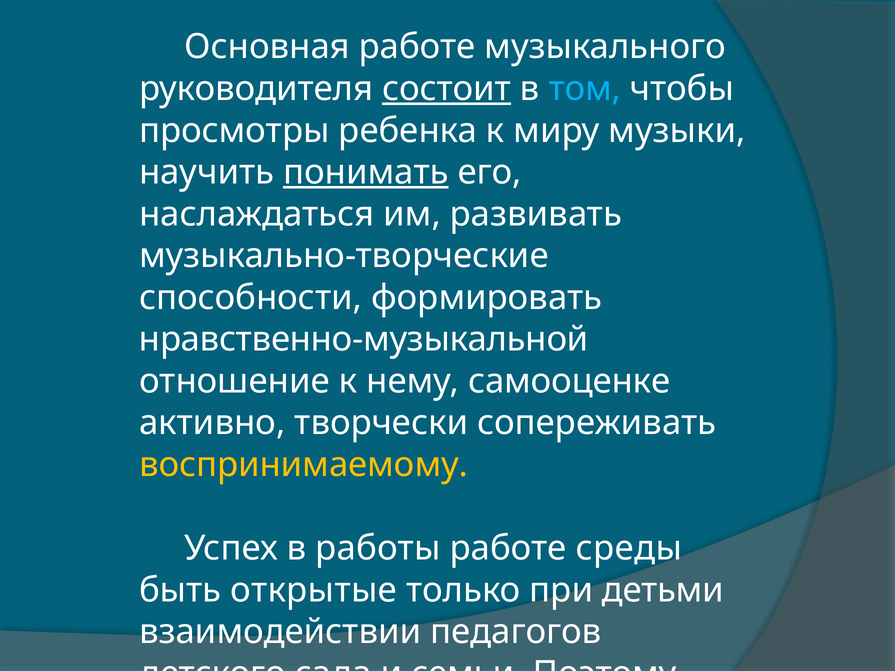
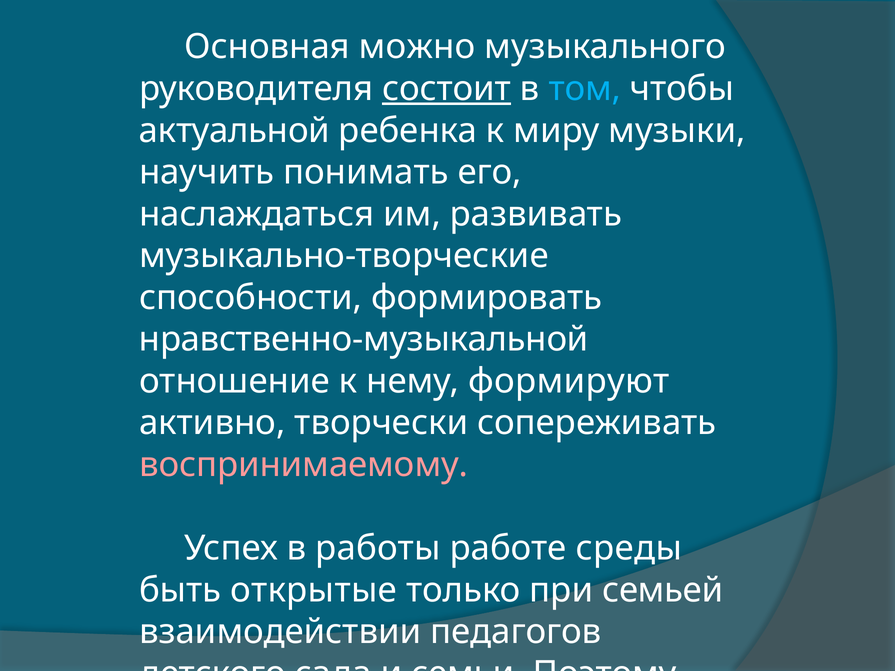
Основная работе: работе -> можно (417, 47)
просмотры: просмотры -> актуальной (234, 131)
понимать underline: present -> none (366, 172)
самооценке: самооценке -> формируют (569, 381)
воспринимаемому colour: yellow -> pink (304, 465)
детьми: детьми -> семьей (663, 590)
